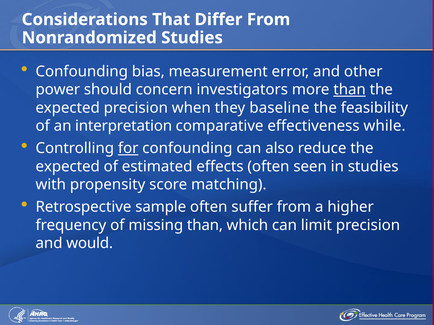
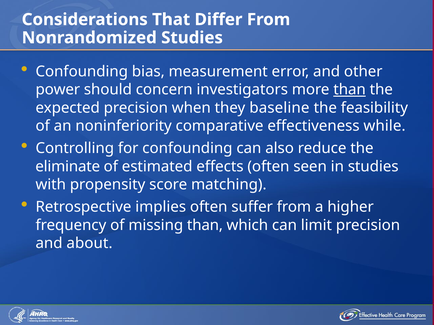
interpretation: interpretation -> noninferiority (124, 126)
for underline: present -> none (128, 149)
expected: expected -> eliminate (68, 167)
sample: sample -> implies (161, 207)
would: would -> about (90, 243)
